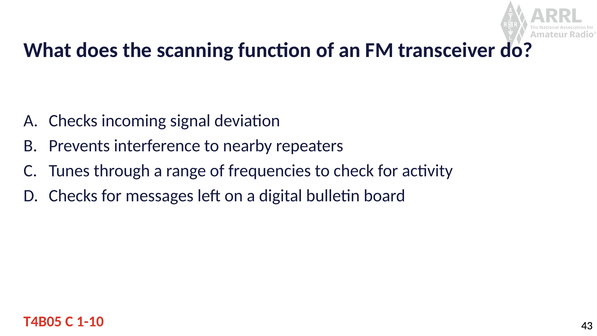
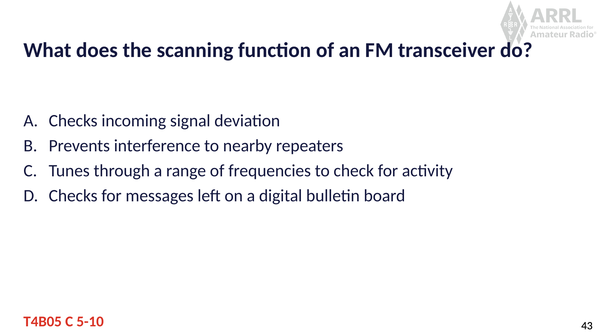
1-10: 1-10 -> 5-10 (90, 322)
